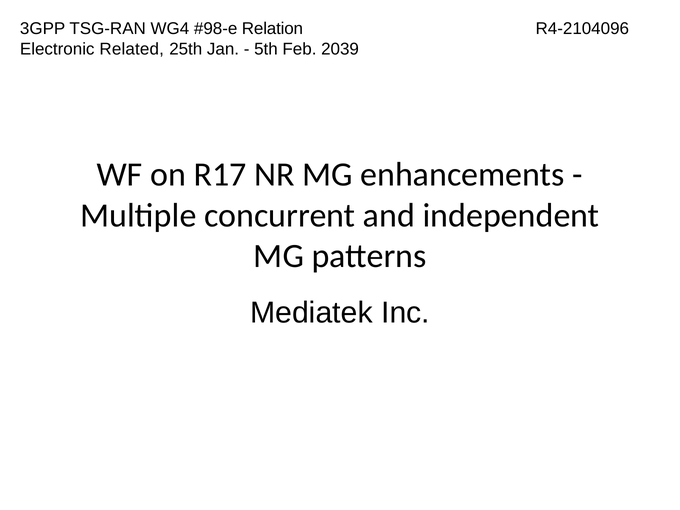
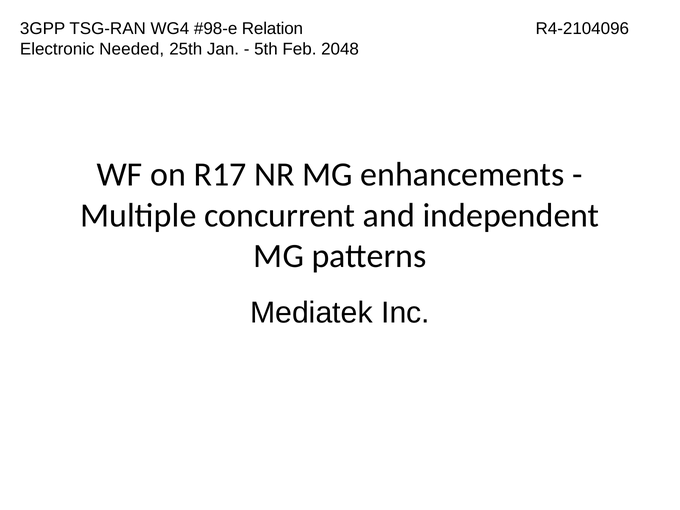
Related: Related -> Needed (132, 49)
2039: 2039 -> 2048 (340, 49)
